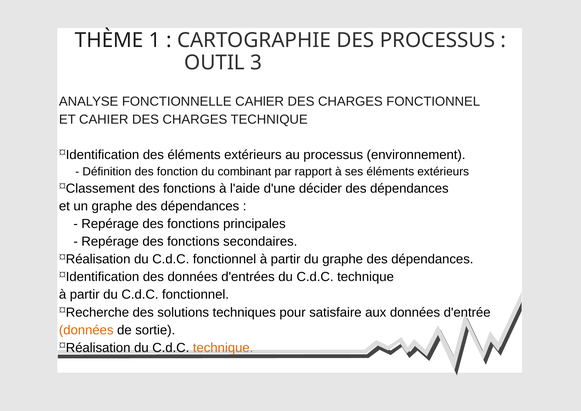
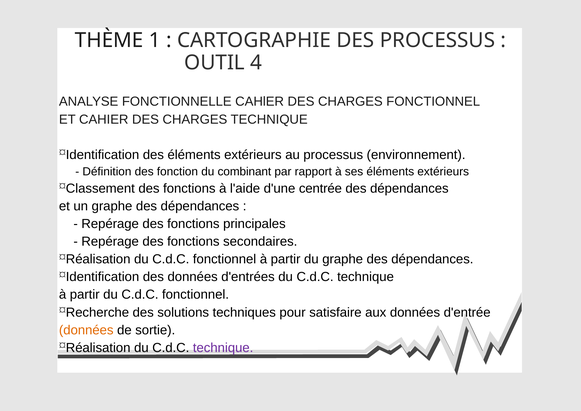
3: 3 -> 4 (256, 63)
décider: décider -> centrée (320, 188)
technique colour: orange -> purple (223, 348)
